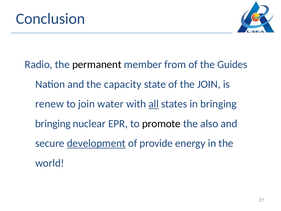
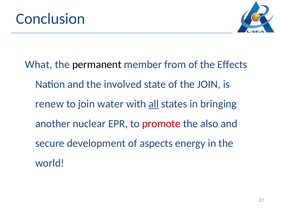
Radio: Radio -> What (39, 64)
Guides: Guides -> Effects (232, 64)
capacity: capacity -> involved (123, 84)
bringing: bringing -> another (53, 124)
promote colour: black -> red (161, 124)
development underline: present -> none (96, 143)
provide: provide -> aspects (156, 143)
